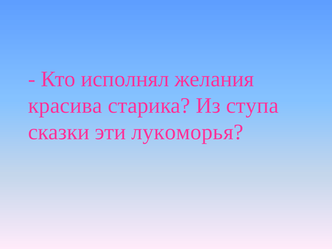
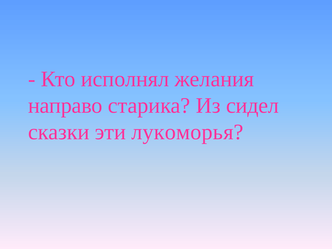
красива: красива -> направо (65, 106)
ступа: ступа -> сидел (253, 106)
